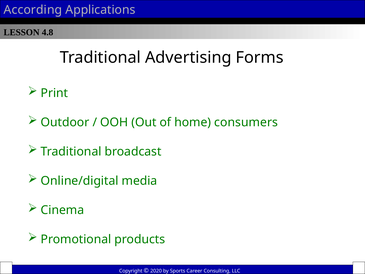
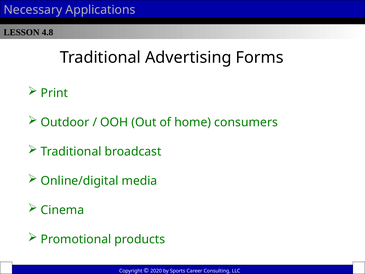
According: According -> Necessary (33, 10)
